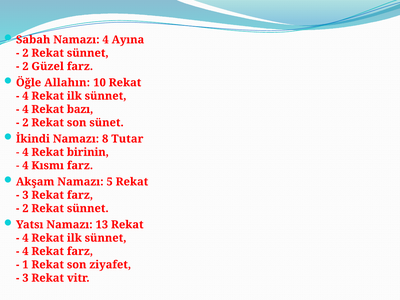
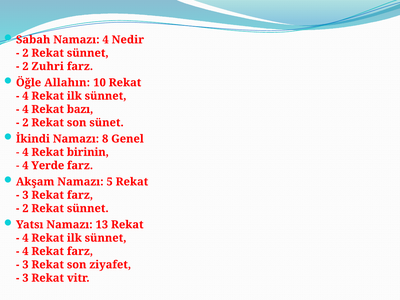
Ayına: Ayına -> Nedir (128, 40)
Güzel: Güzel -> Zuhri (48, 66)
Tutar: Tutar -> Genel (127, 139)
Kısmı: Kısmı -> Yerde (48, 166)
1: 1 -> 3 (25, 265)
